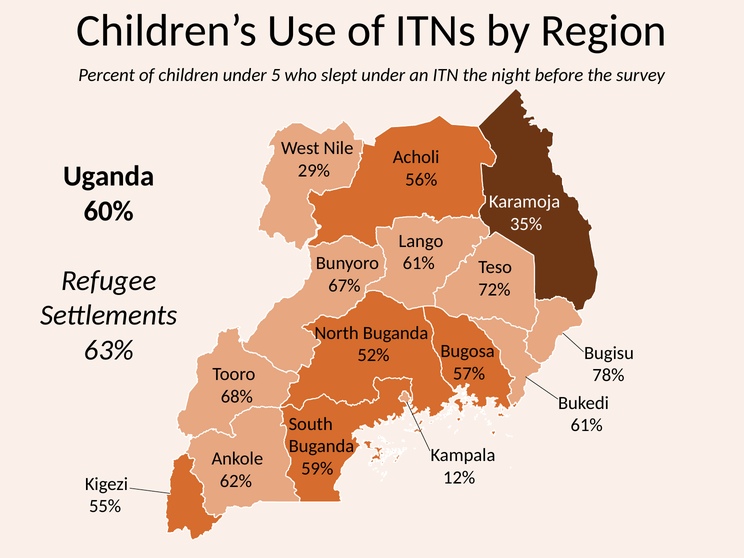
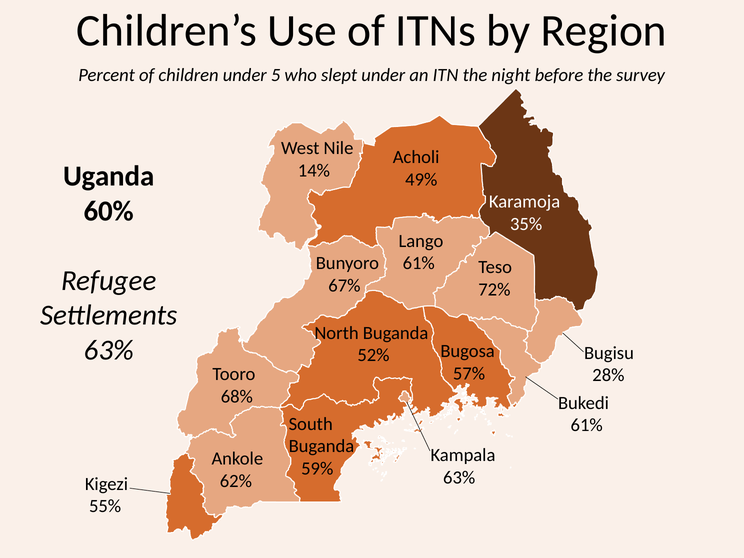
29%: 29% -> 14% (314, 171)
56%: 56% -> 49% (421, 179)
78%: 78% -> 28% (608, 375)
12%: 12% -> 63% (459, 478)
